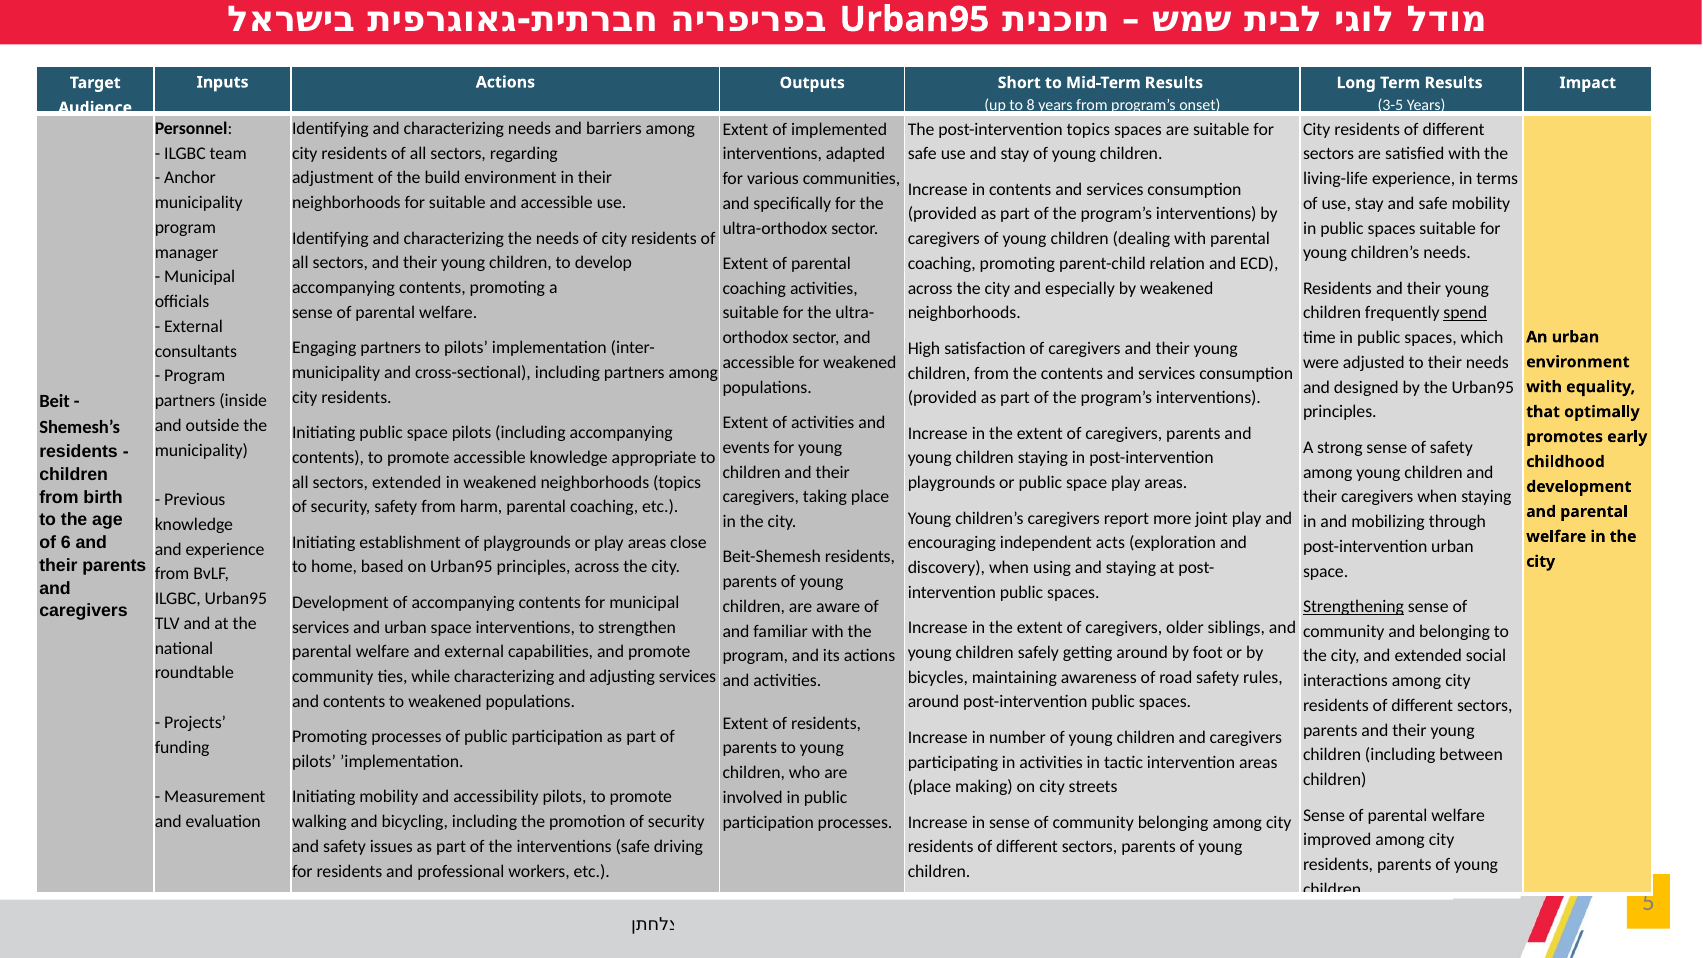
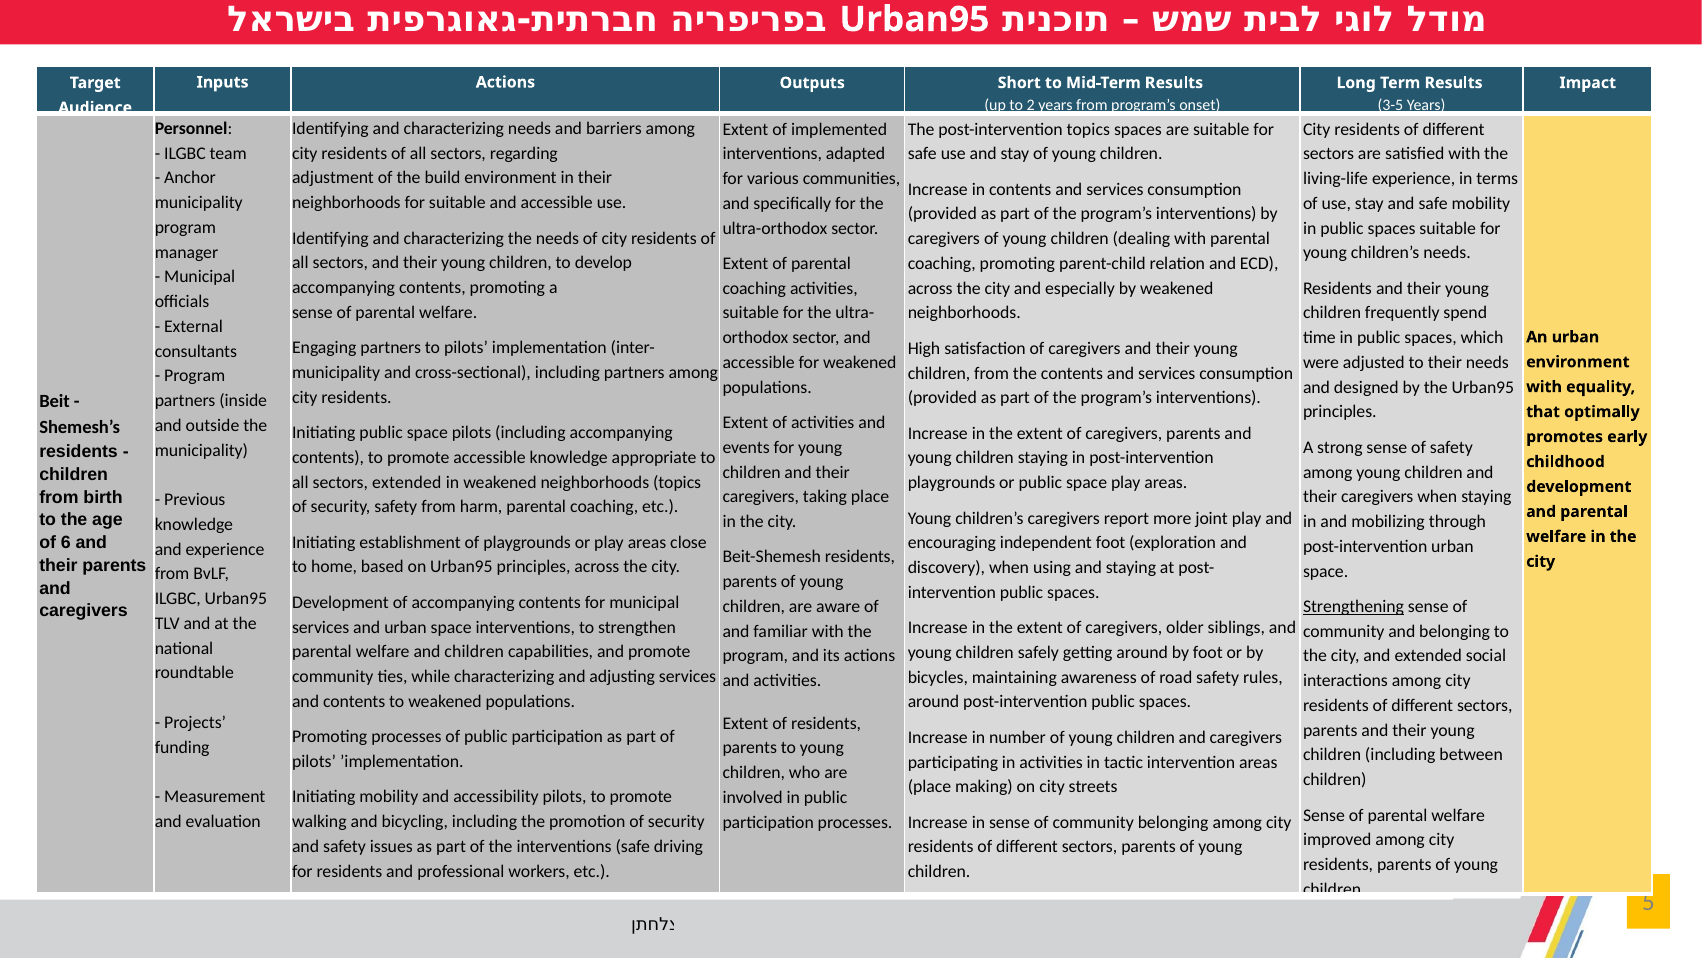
8: 8 -> 2 (1031, 106)
spend underline: present -> none (1465, 313)
independent acts: acts -> foot (1111, 543)
and external: external -> children (474, 652)
